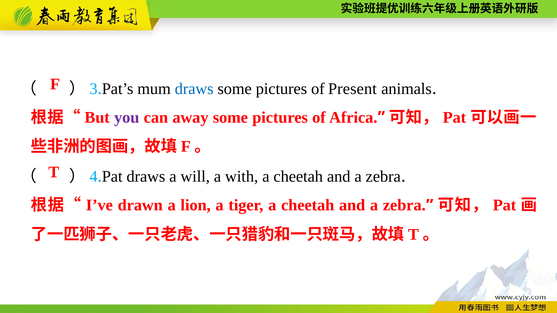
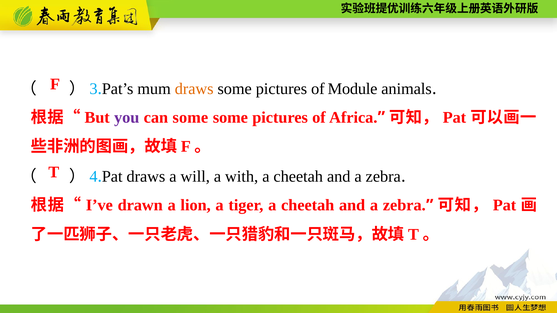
draws colour: blue -> orange (194, 89)
Present: Present -> Module (353, 89)
can away: away -> some (190, 117)
